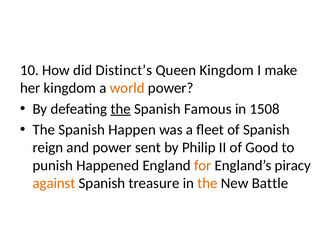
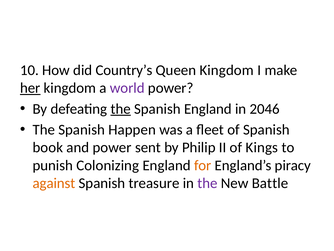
Distinct’s: Distinct’s -> Country’s (124, 70)
her underline: none -> present (30, 88)
world colour: orange -> purple (127, 88)
Spanish Famous: Famous -> England (208, 109)
1508: 1508 -> 2046 (265, 109)
reign: reign -> book (48, 147)
Good: Good -> Kings (262, 147)
Happened: Happened -> Colonizing (108, 165)
the colour: orange -> purple (207, 183)
